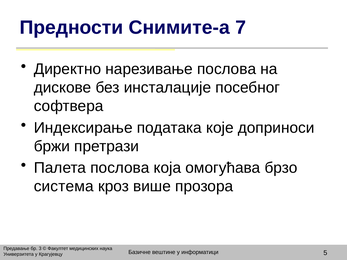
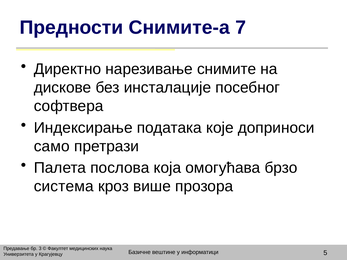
нарезивање послова: послова -> снимите (227, 69)
бржи: бржи -> само (52, 146)
